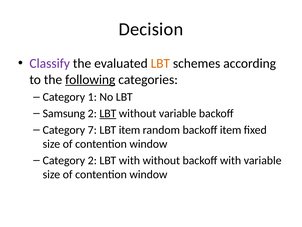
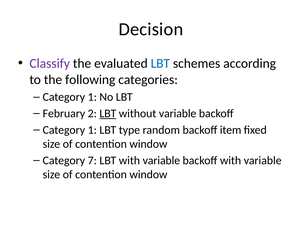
LBT colour: orange -> blue (160, 63)
following underline: present -> none (90, 79)
Samsung: Samsung -> February (64, 113)
7: 7 -> 1 (92, 130)
LBT item: item -> type (129, 130)
Category 2: 2 -> 7 (92, 160)
LBT with without: without -> variable (161, 160)
